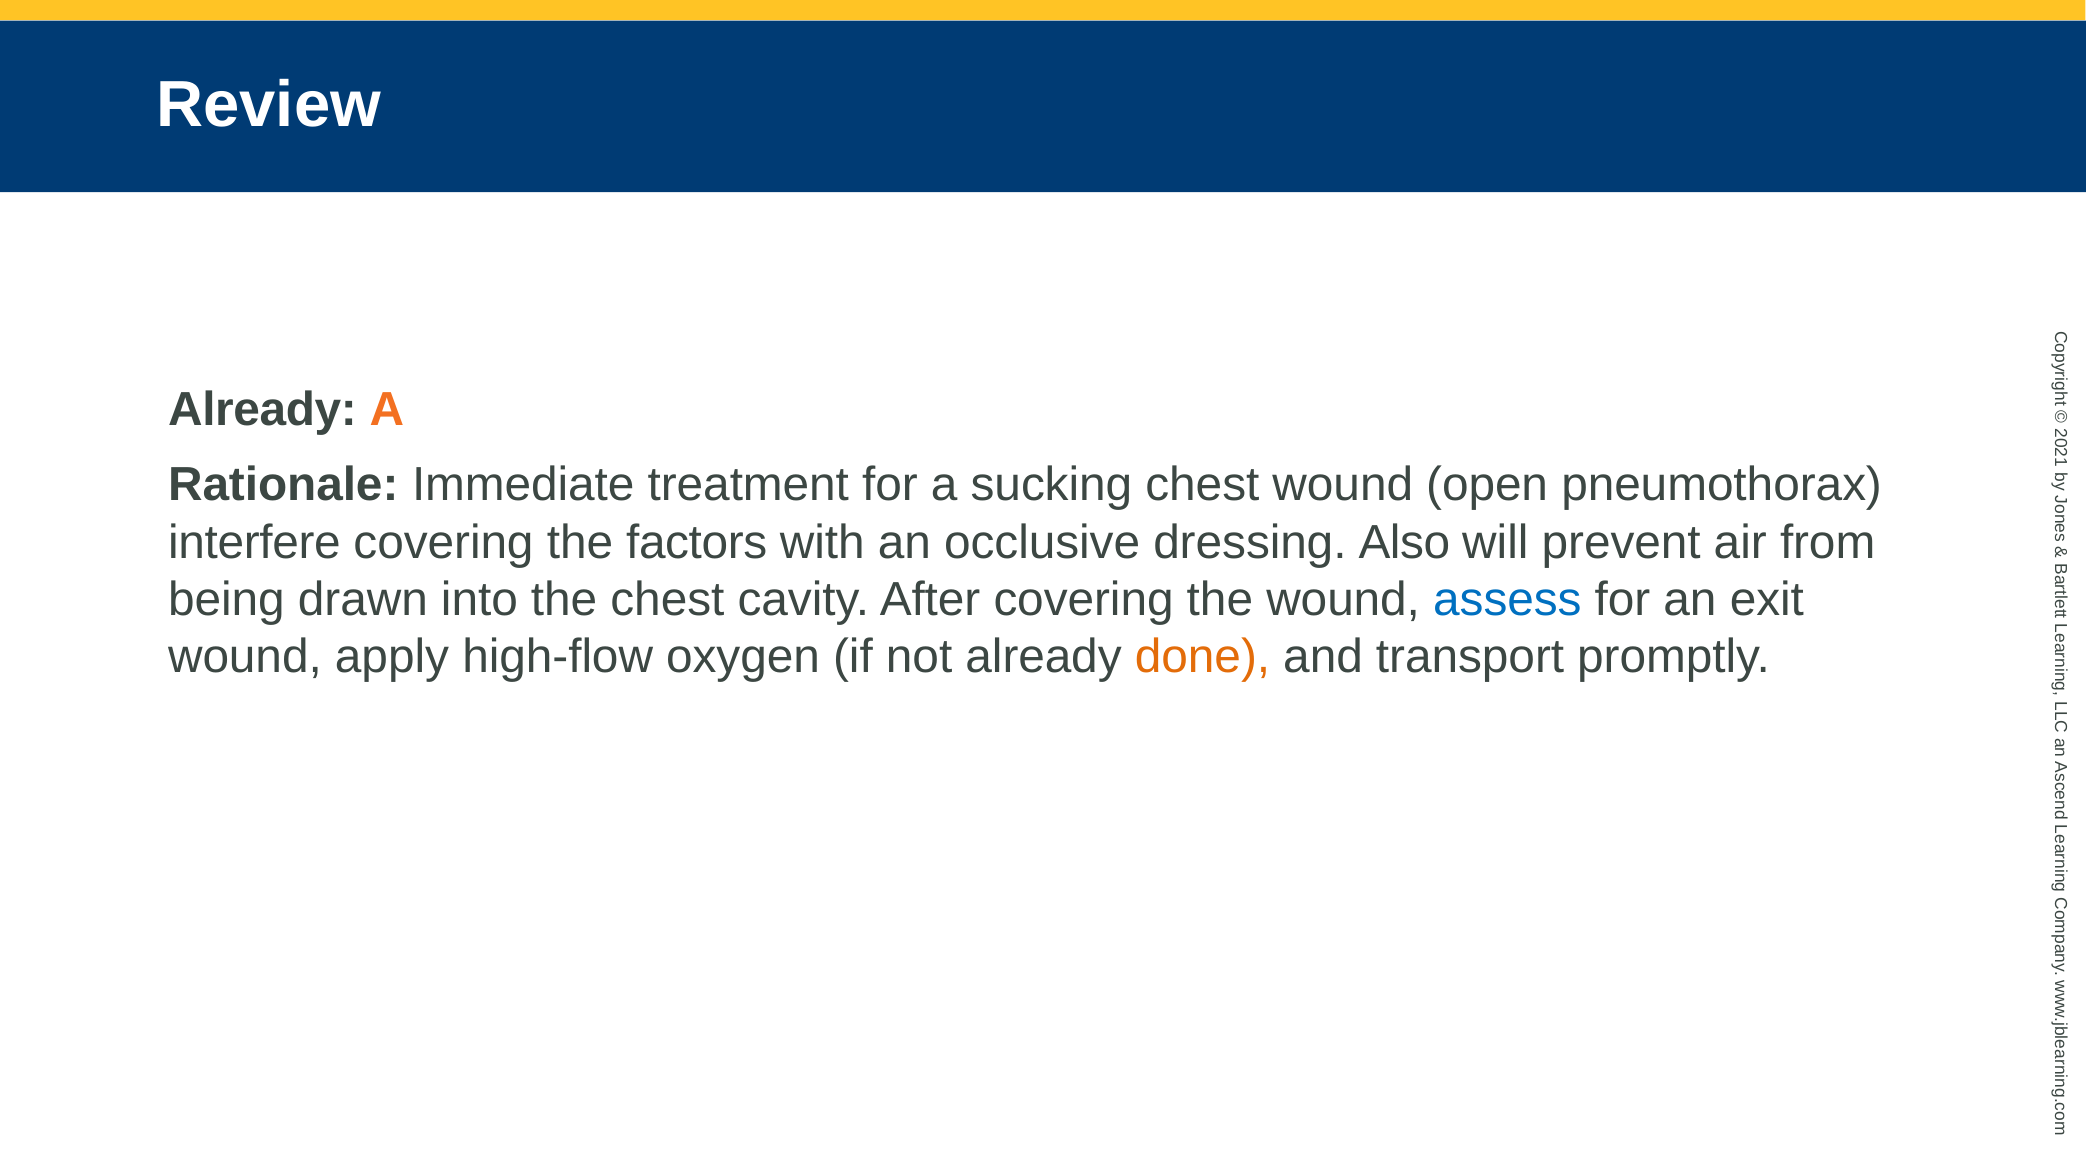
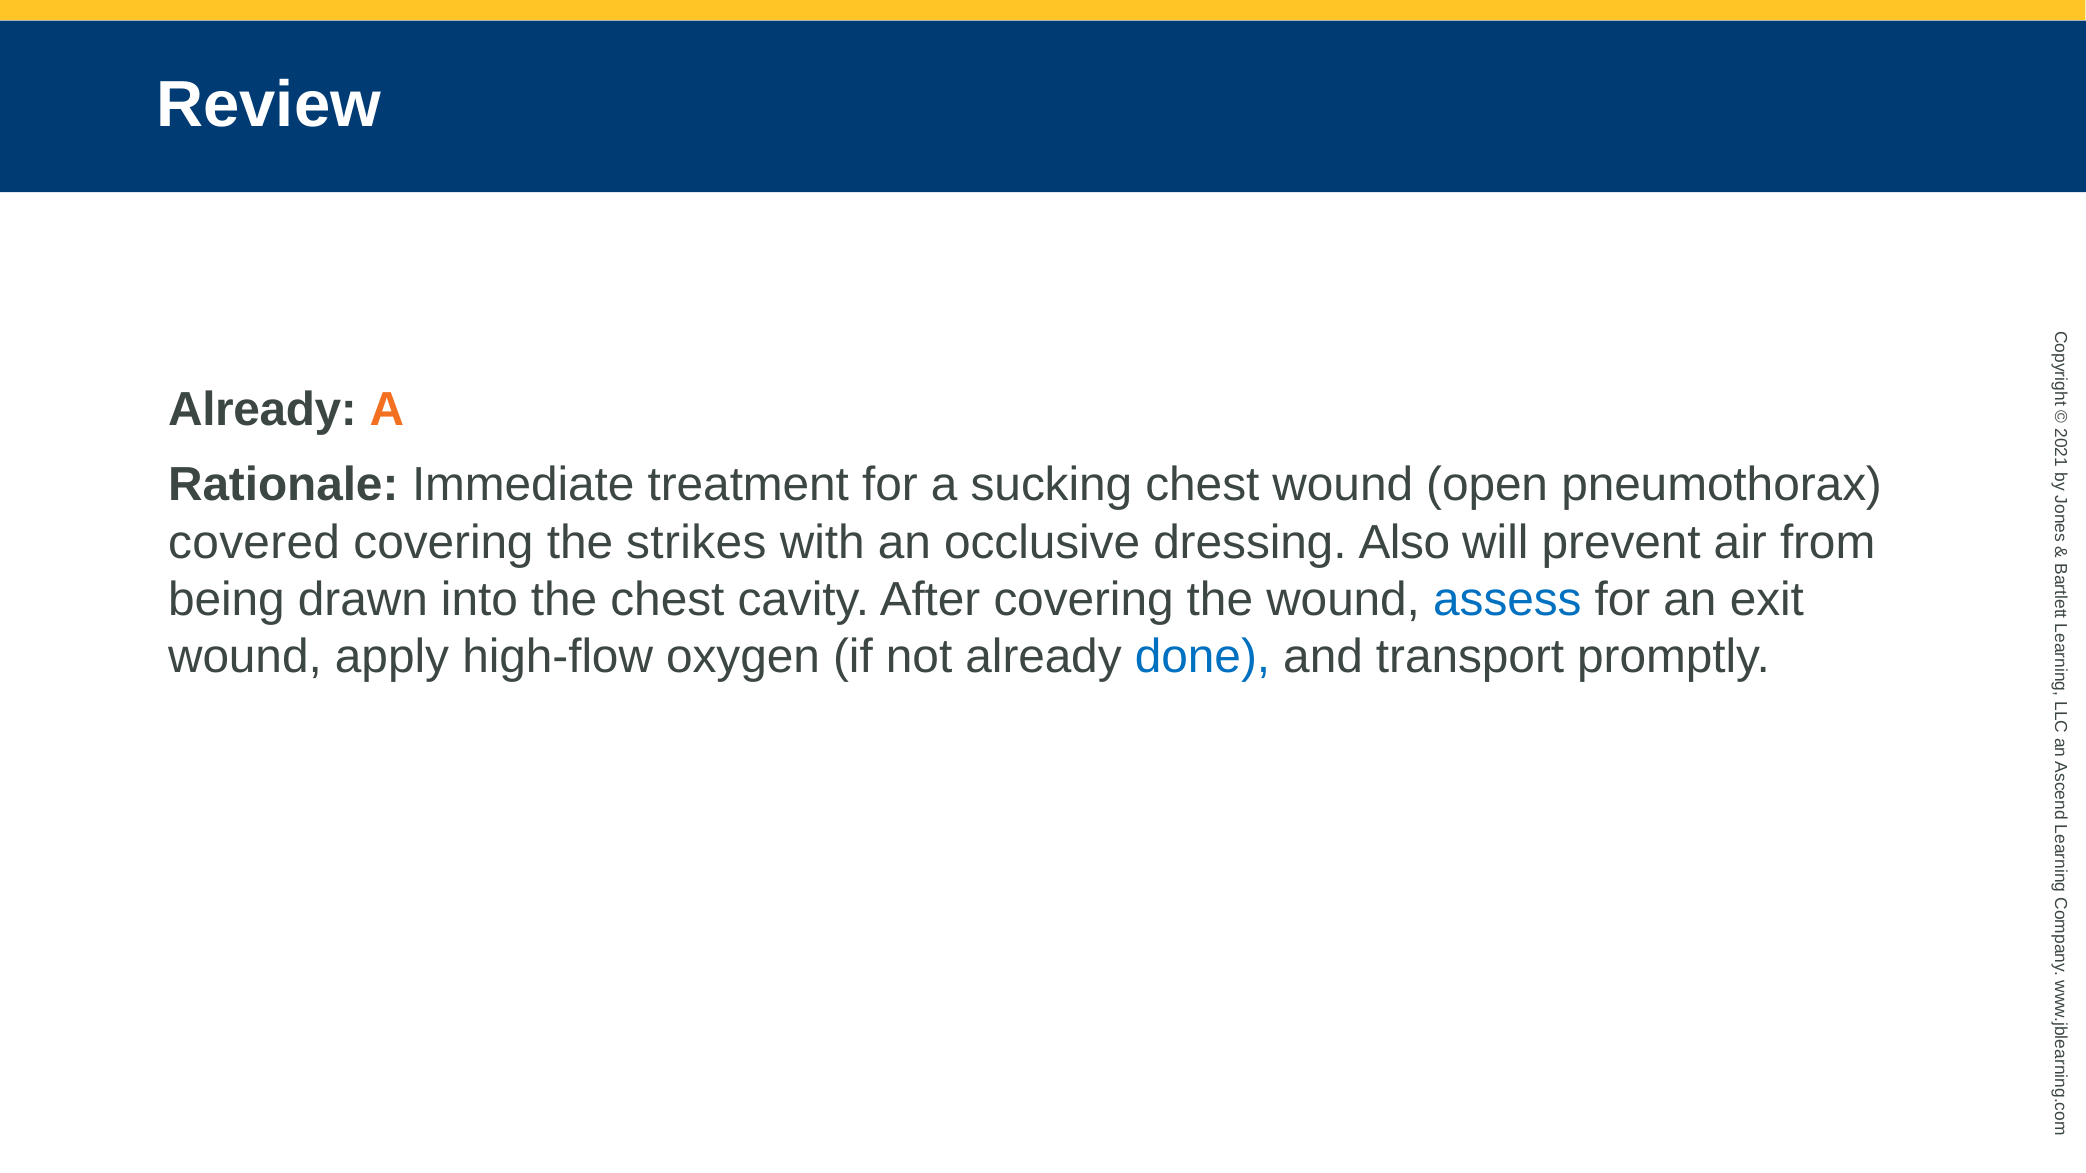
interfere: interfere -> covered (254, 543)
factors: factors -> strikes (696, 543)
done colour: orange -> blue (1202, 657)
